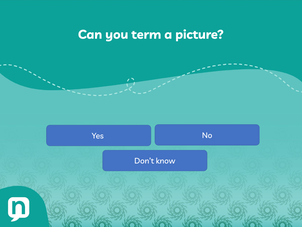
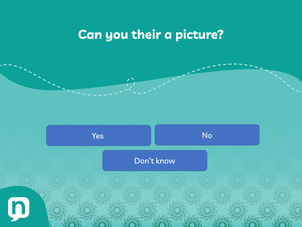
term: term -> their (146, 35)
